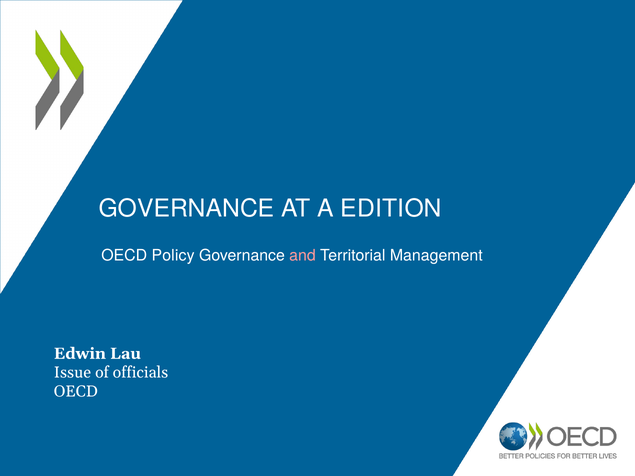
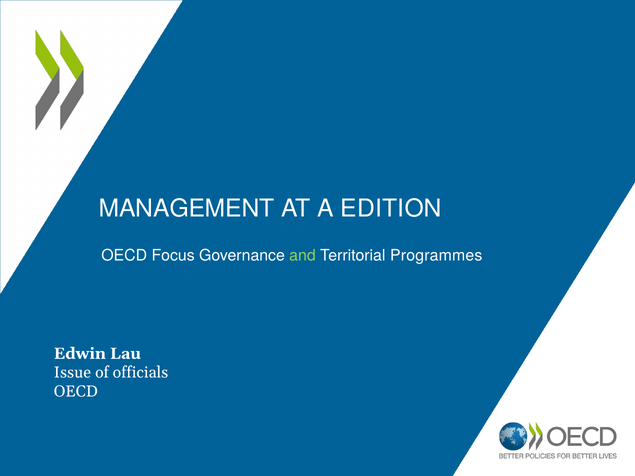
GOVERNANCE: GOVERNANCE -> MANAGEMENT (187, 209)
Policy: Policy -> Focus (173, 255)
and colour: pink -> light green (302, 255)
Management: Management -> Programmes (436, 255)
